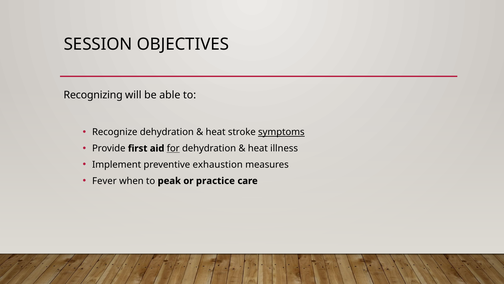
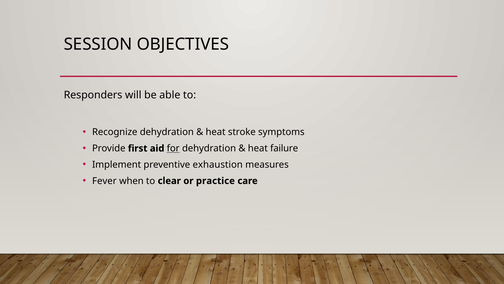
Recognizing: Recognizing -> Responders (93, 95)
symptoms underline: present -> none (281, 132)
illness: illness -> failure (284, 148)
peak: peak -> clear (169, 181)
